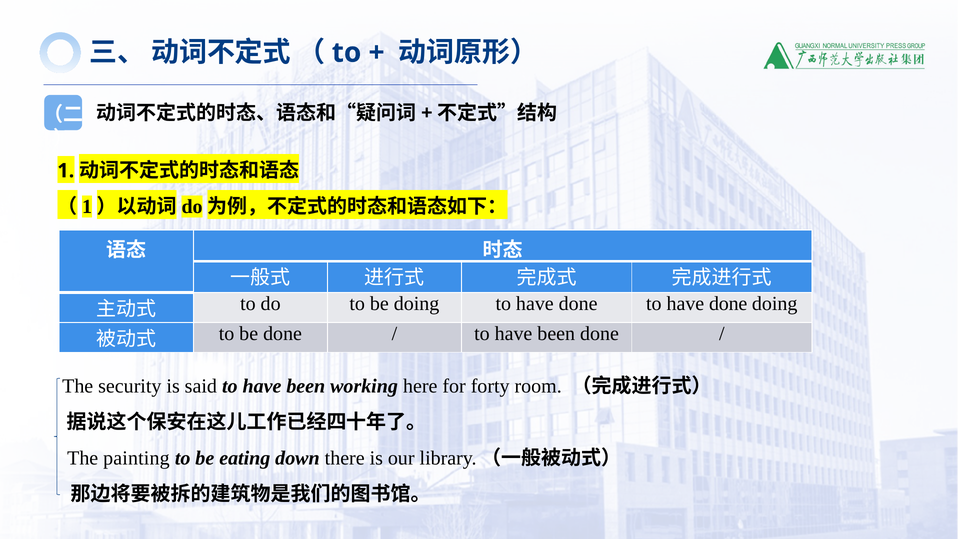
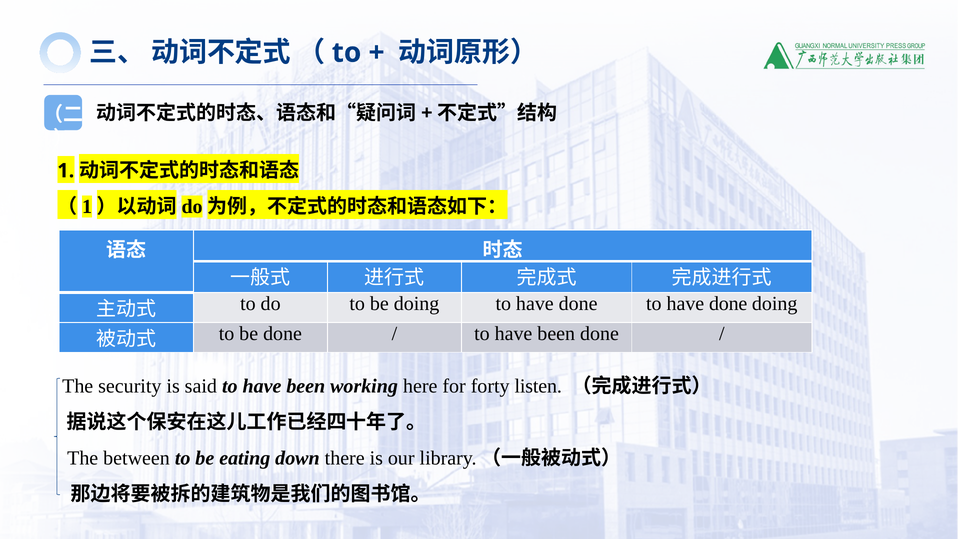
room: room -> listen (538, 386)
painting: painting -> between (137, 458)
